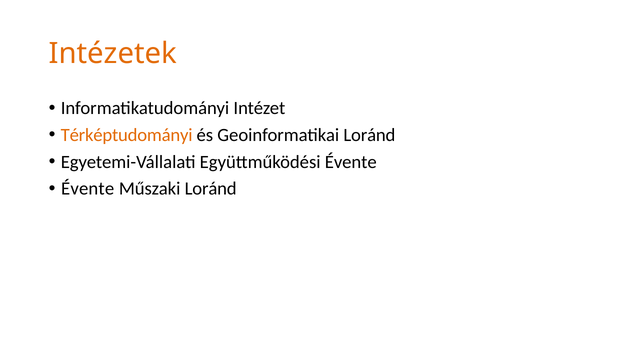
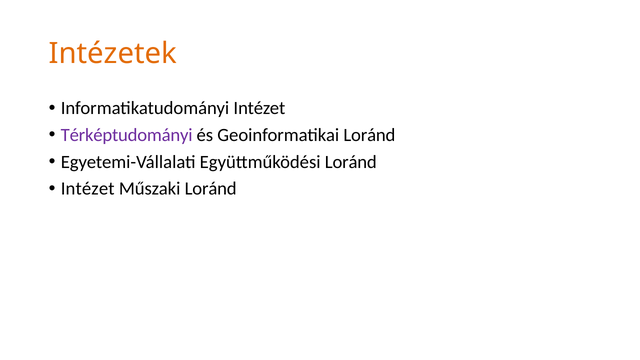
Térképtudományi colour: orange -> purple (127, 135)
Együttműködési Évente: Évente -> Loránd (351, 162)
Évente: Évente -> Intézet (88, 189)
